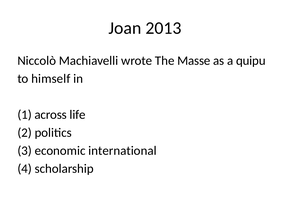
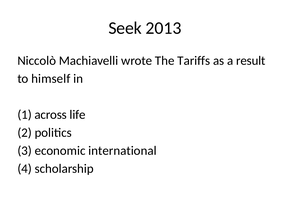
Joan: Joan -> Seek (125, 28)
Masse: Masse -> Tariffs (194, 61)
quipu: quipu -> result (251, 61)
